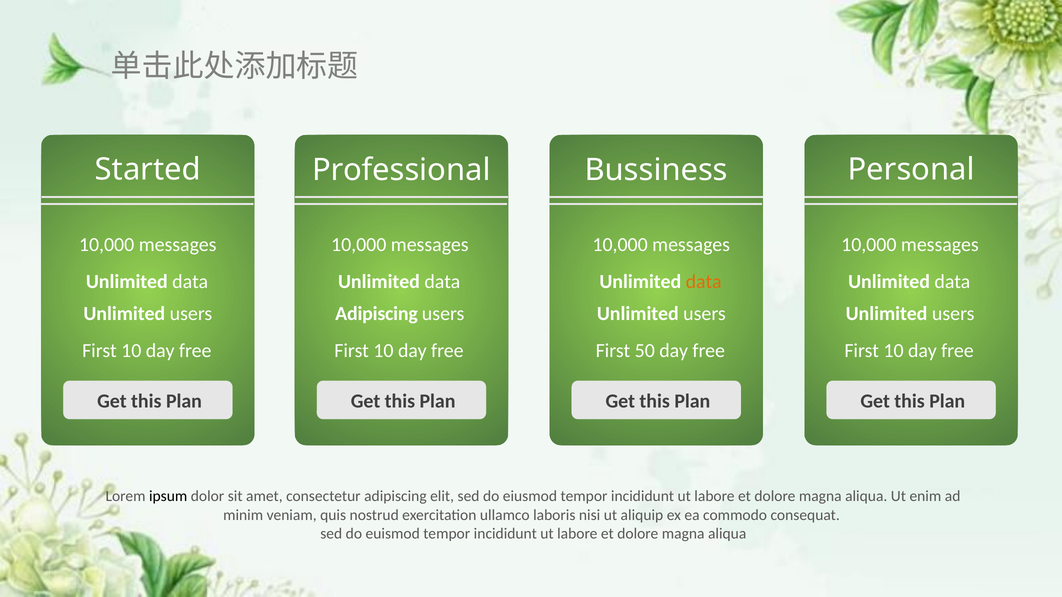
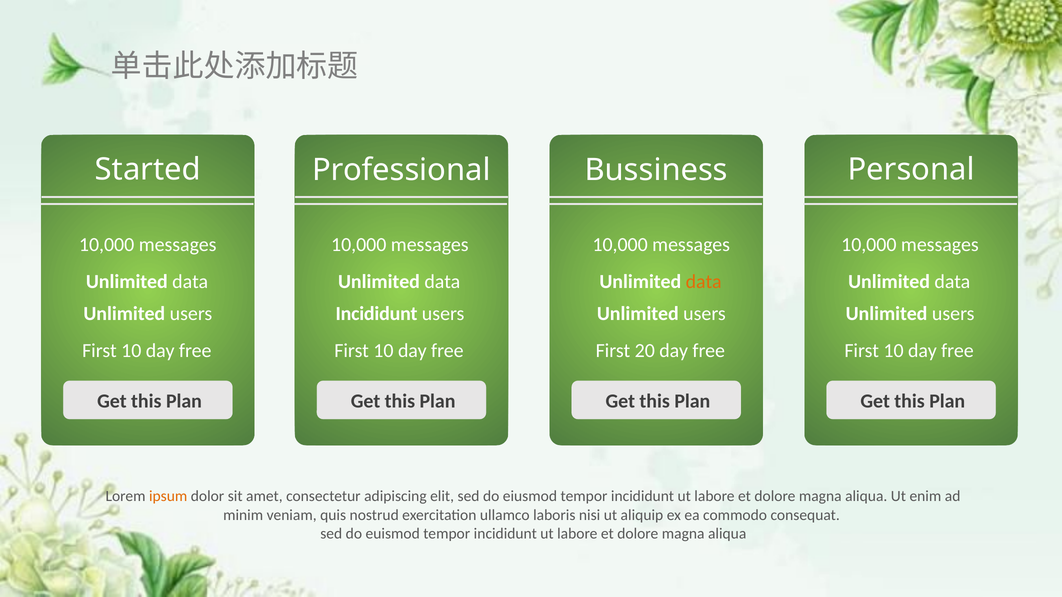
Adipiscing: Adipiscing -> Incididunt (377, 314)
50: 50 -> 20 (645, 351)
ipsum colour: black -> orange (168, 497)
